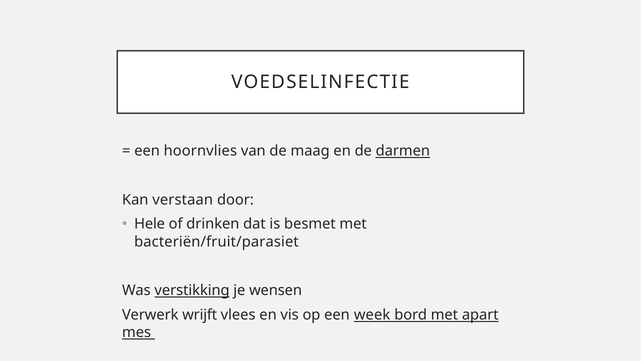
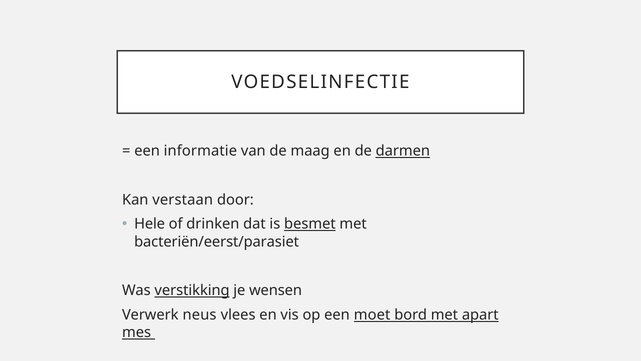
hoornvlies: hoornvlies -> informatie (200, 151)
besmet underline: none -> present (310, 224)
bacteriën/fruit/parasiet: bacteriën/fruit/parasiet -> bacteriën/eerst/parasiet (217, 241)
wrijft: wrijft -> neus (200, 314)
week: week -> moet (372, 314)
